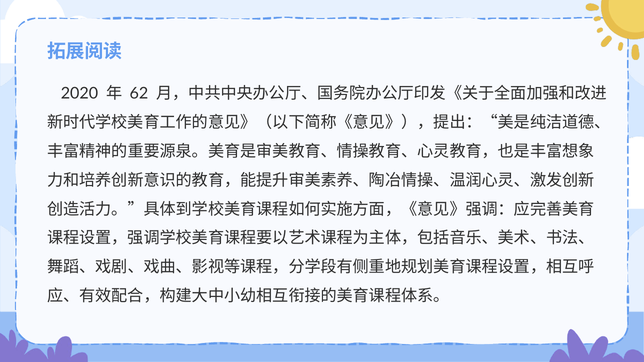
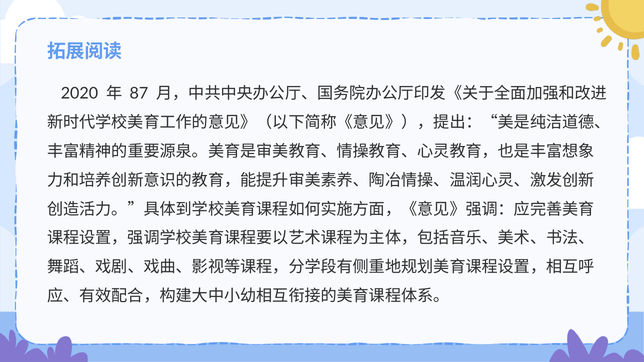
62: 62 -> 87 (139, 93)
